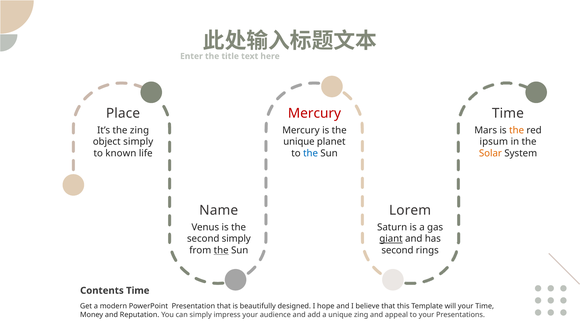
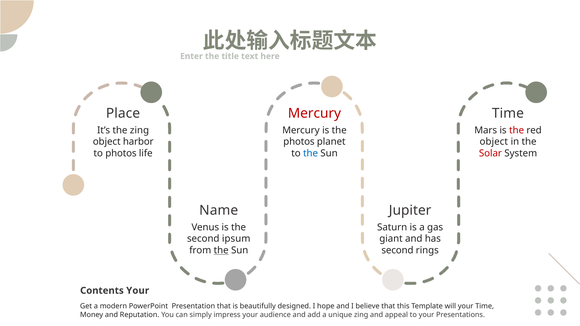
the colour: orange -> red (517, 130)
object simply: simply -> harbor (138, 142)
unique: unique -> photos (299, 142)
ipsum: ipsum -> object (494, 142)
to known: known -> photos (121, 153)
Solar colour: orange -> red (490, 153)
Lorem: Lorem -> Jupiter (410, 211)
second simply: simply -> ipsum (236, 239)
giant underline: present -> none (391, 239)
Contents Time: Time -> Your (138, 291)
